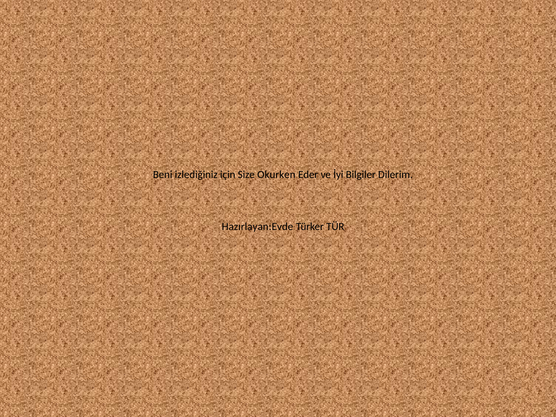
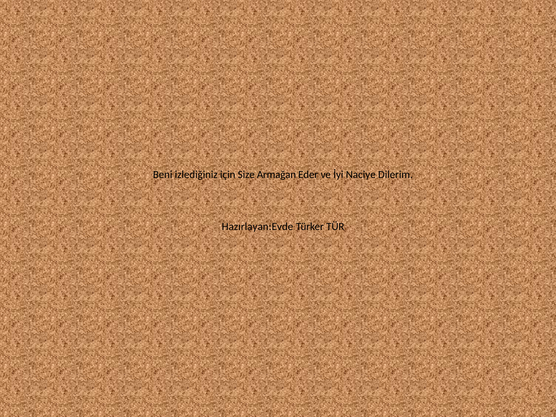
Okurken: Okurken -> Armağan (276, 175)
Bilgiler: Bilgiler -> Naciye (361, 175)
